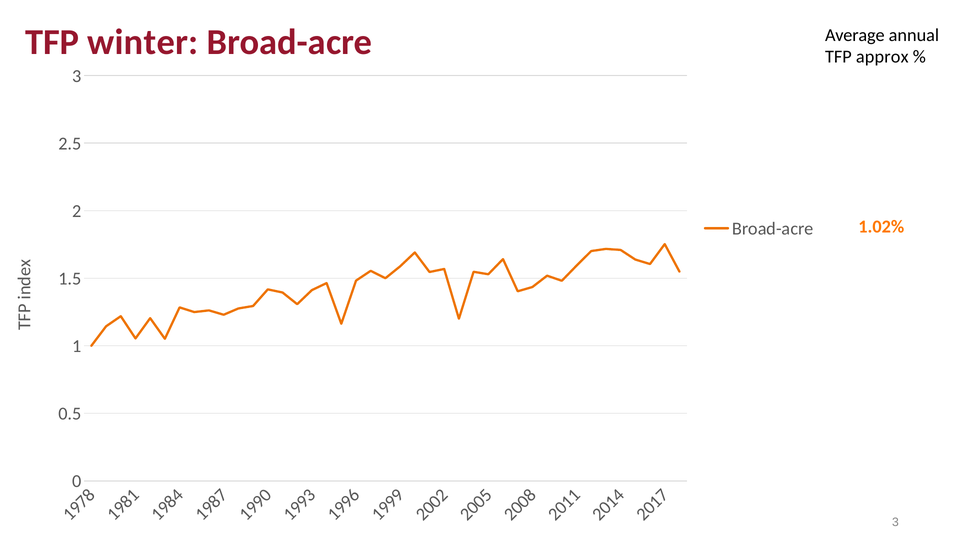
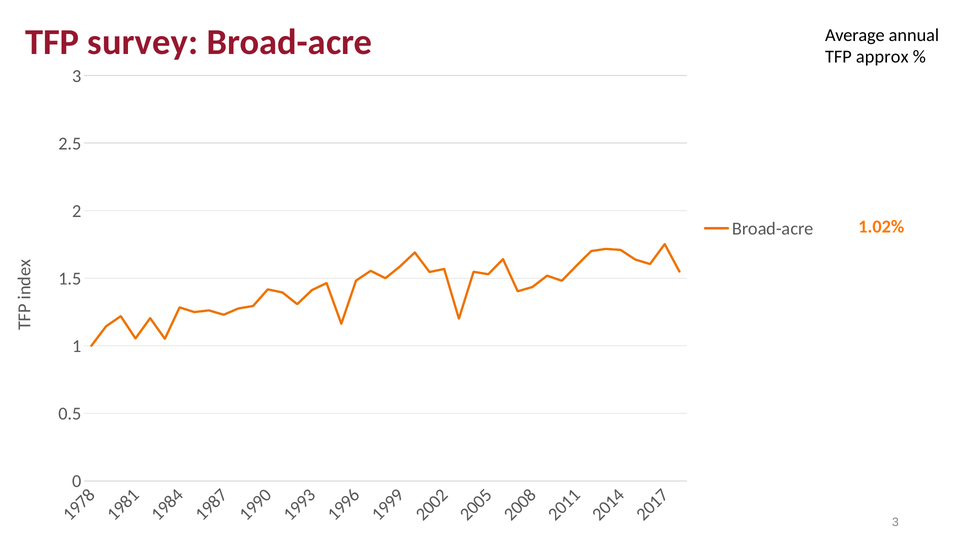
winter: winter -> survey (143, 42)
